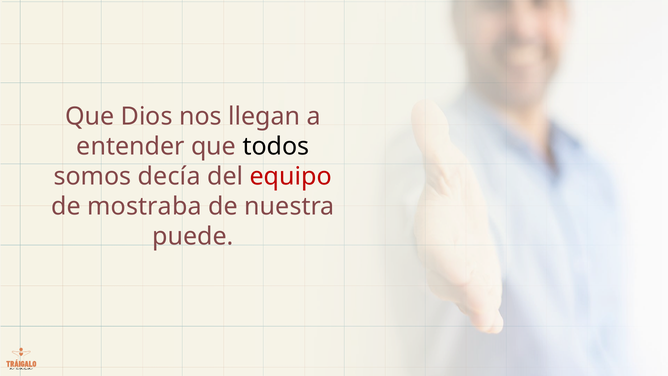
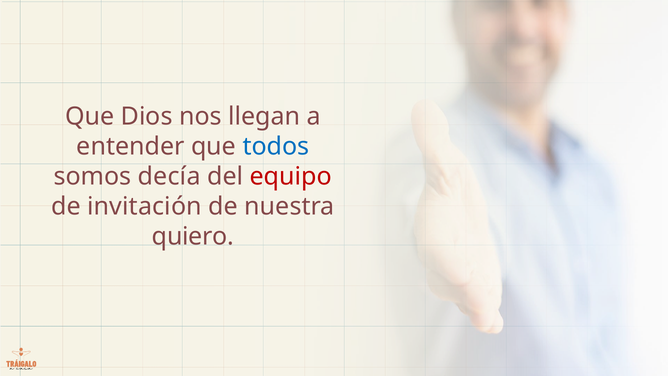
todos colour: black -> blue (276, 146)
mostraba: mostraba -> invitación (145, 206)
puede: puede -> quiero (193, 236)
